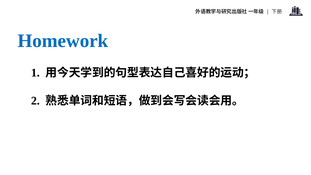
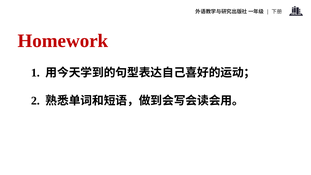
Homework colour: blue -> red (63, 41)
